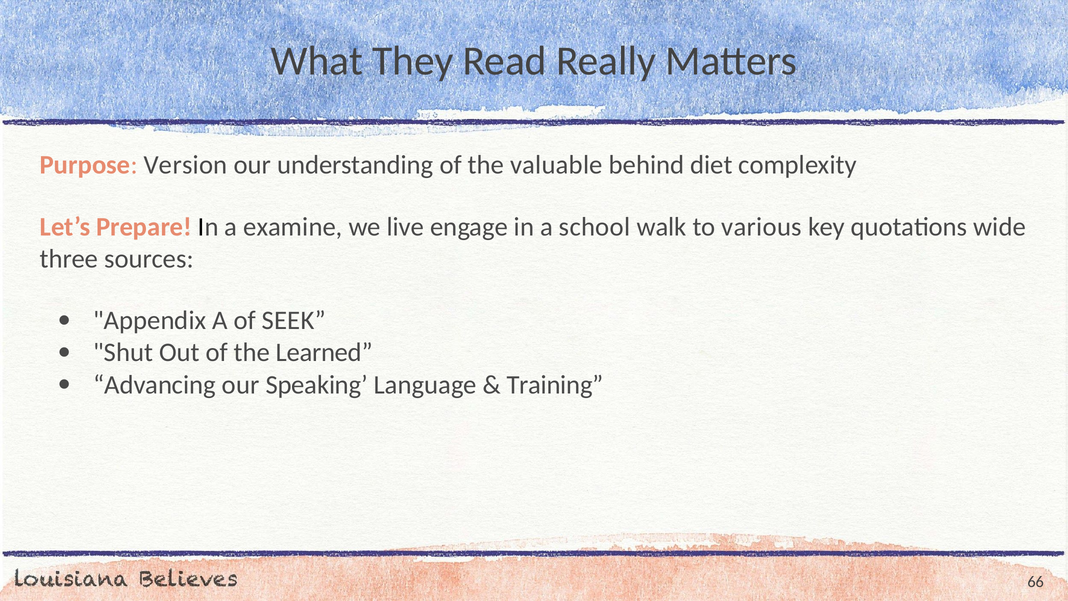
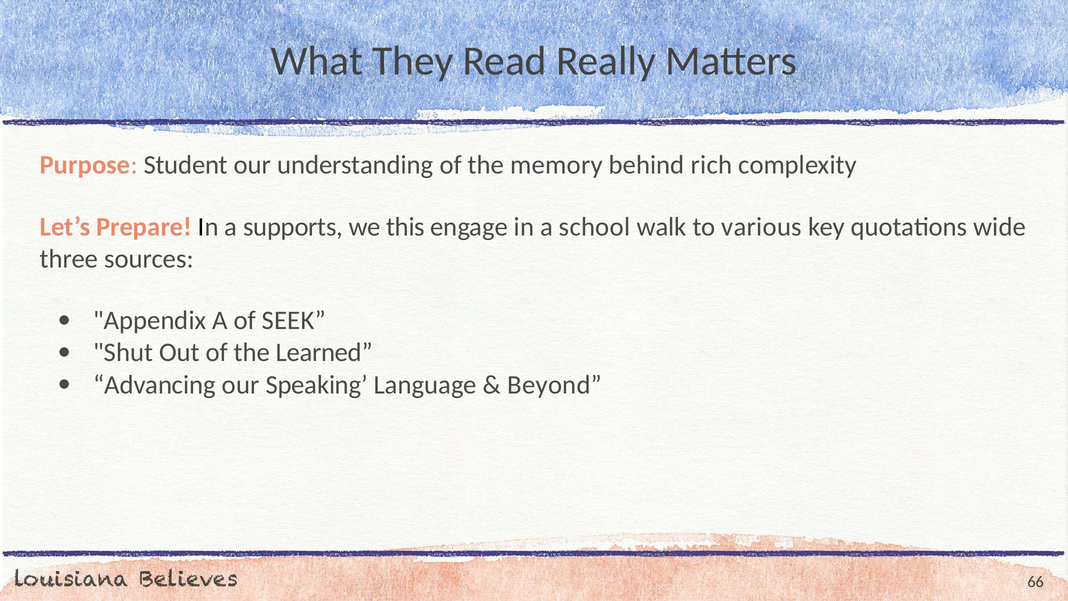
Version: Version -> Student (186, 165)
valuable: valuable -> memory (556, 165)
diet: diet -> rich (711, 165)
examine: examine -> supports (293, 227)
live: live -> this (406, 227)
Training: Training -> Beyond (555, 385)
